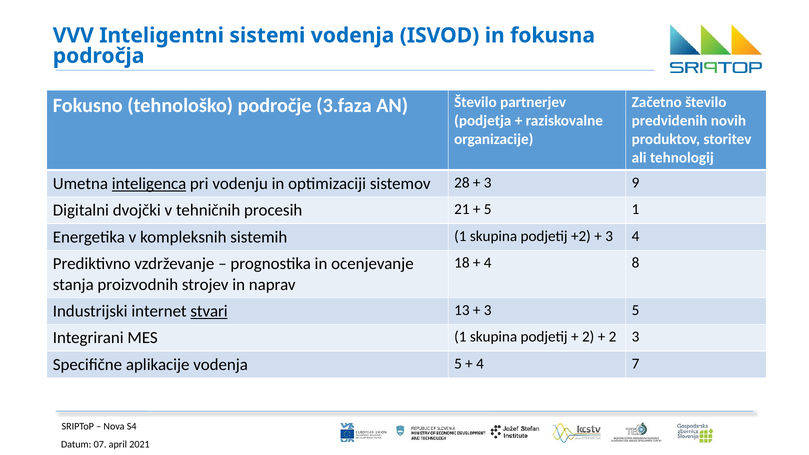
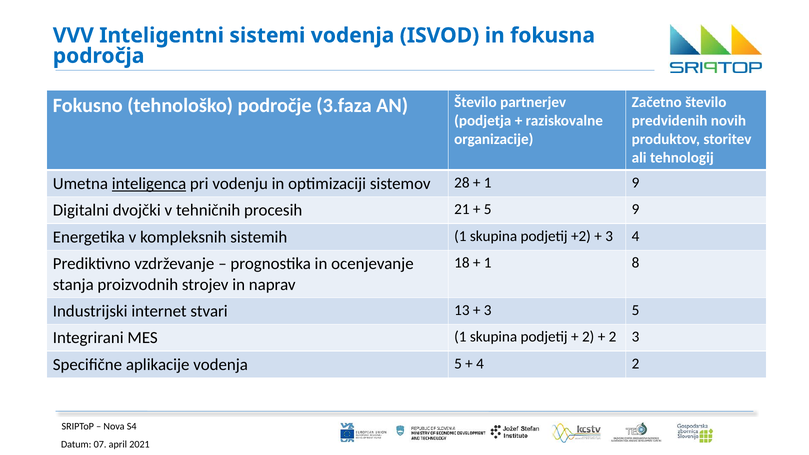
3: 3 -> 1 (488, 183)
5 1: 1 -> 9 (636, 209)
4: 4 -> 1 (488, 263)
stvari underline: present -> none (209, 311)
4 7: 7 -> 2 (636, 364)
